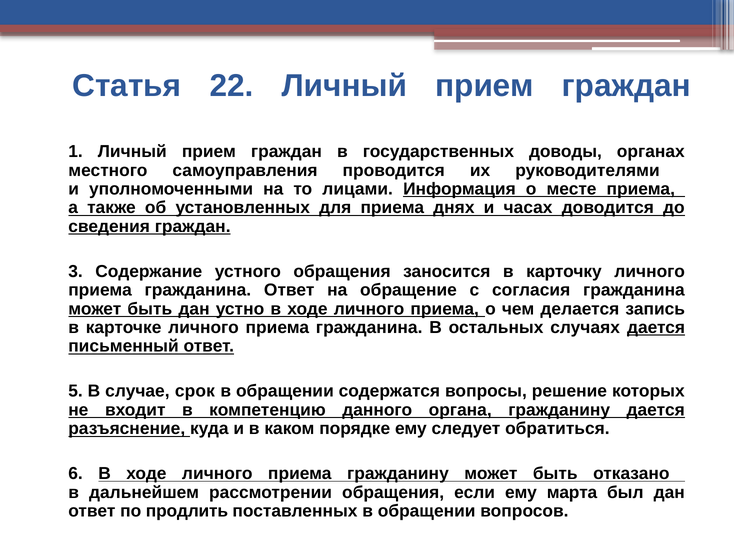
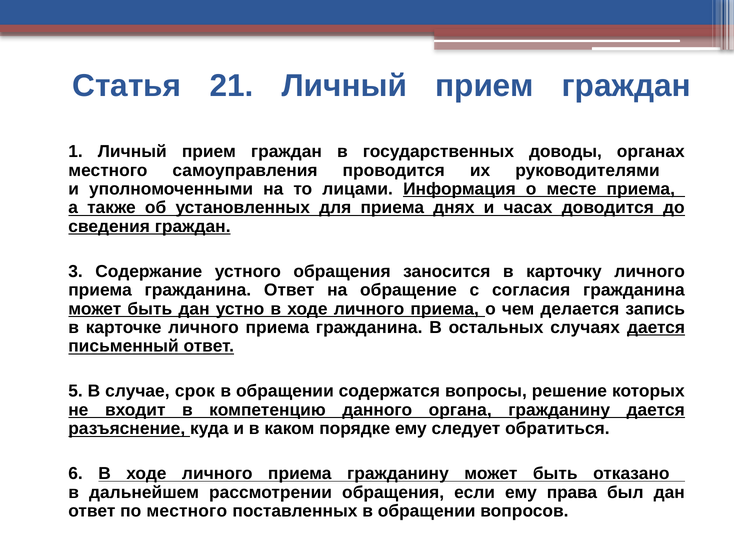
22: 22 -> 21 (232, 86)
марта: марта -> права (572, 493)
по продлить: продлить -> местного (187, 512)
